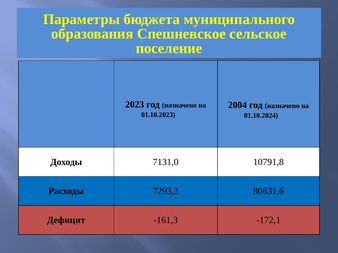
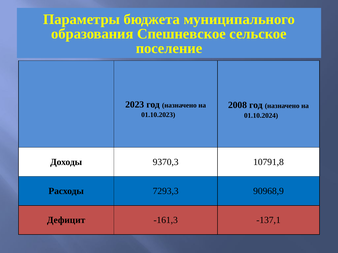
2004: 2004 -> 2008 (237, 105)
7131,0: 7131,0 -> 9370,3 (166, 162)
80631,6: 80631,6 -> 90968,9 (269, 191)
-172,1: -172,1 -> -137,1 (268, 221)
